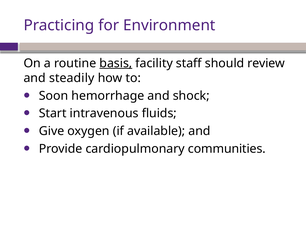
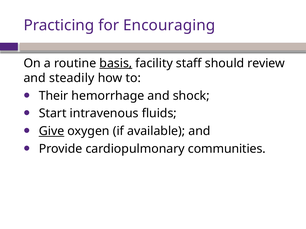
Environment: Environment -> Encouraging (169, 25)
Soon: Soon -> Their (54, 96)
Give underline: none -> present (52, 131)
